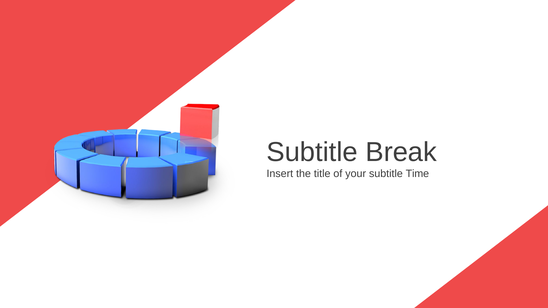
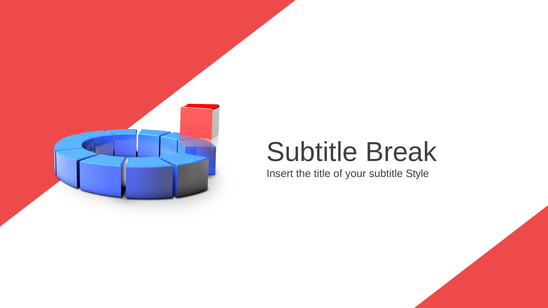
Time: Time -> Style (417, 174)
